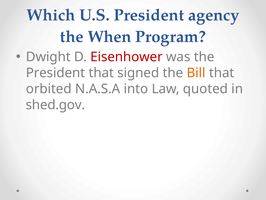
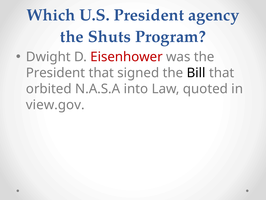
When: When -> Shuts (109, 37)
Bill colour: orange -> black (196, 73)
shed.gov: shed.gov -> view.gov (55, 105)
